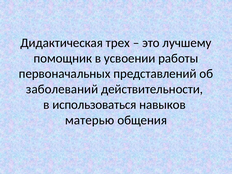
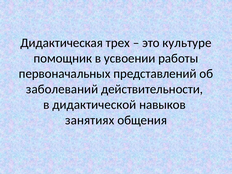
лучшему: лучшему -> культуре (187, 43)
использоваться: использоваться -> дидактической (94, 105)
матерью: матерью -> занятиях (90, 120)
